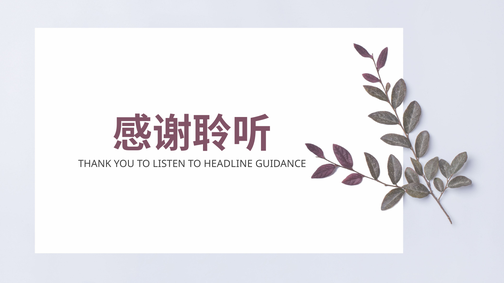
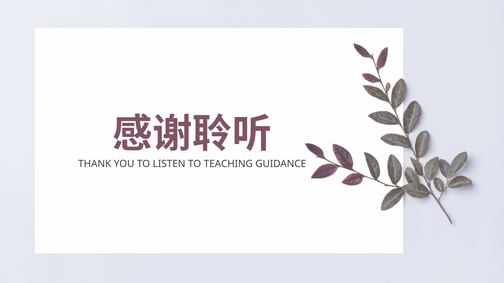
HEADLINE: HEADLINE -> TEACHING (228, 164)
